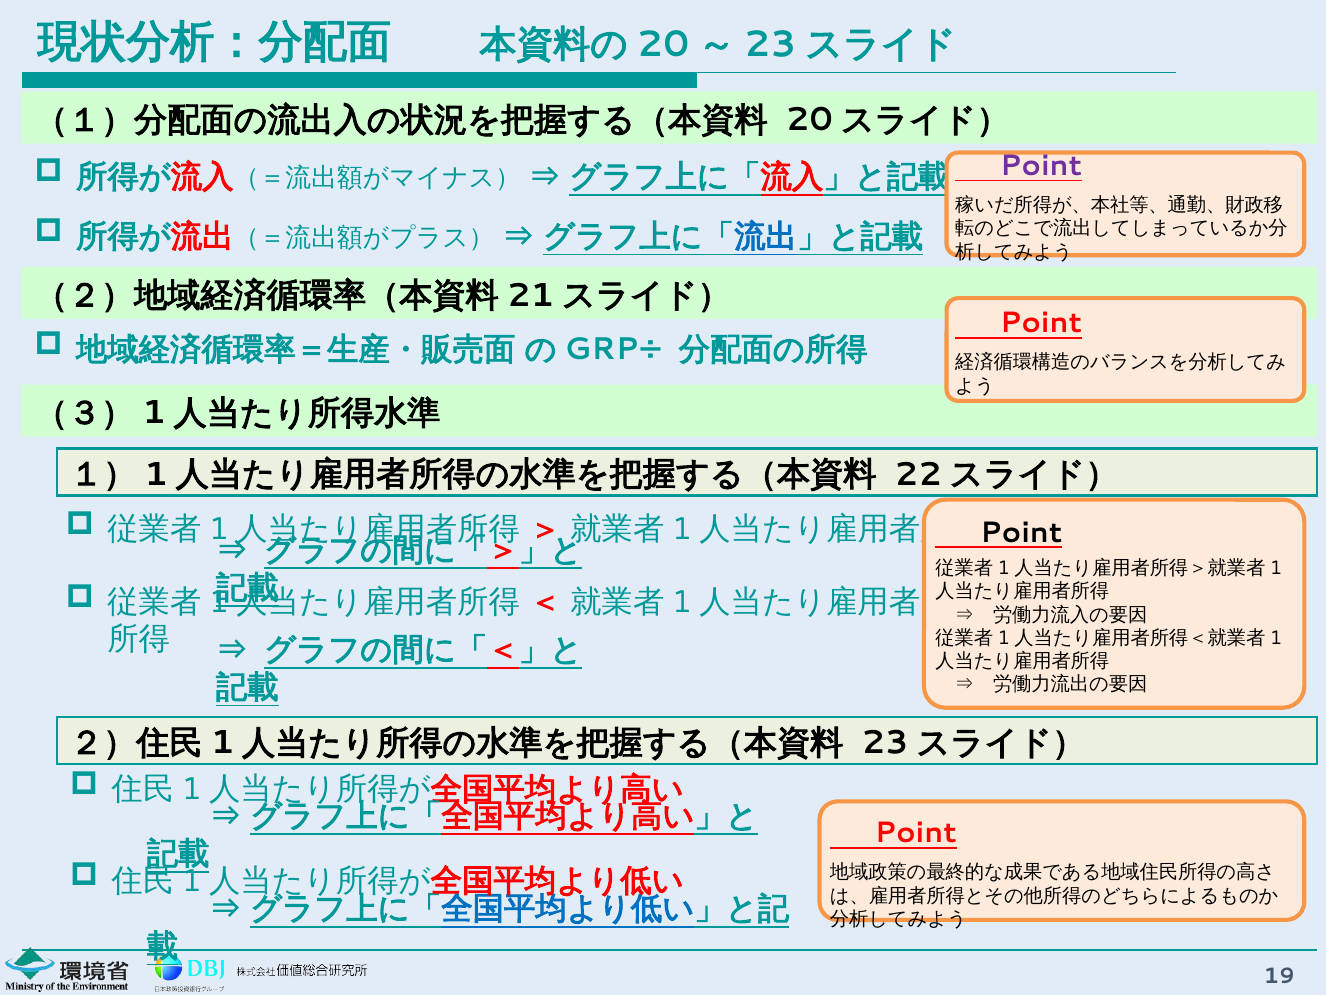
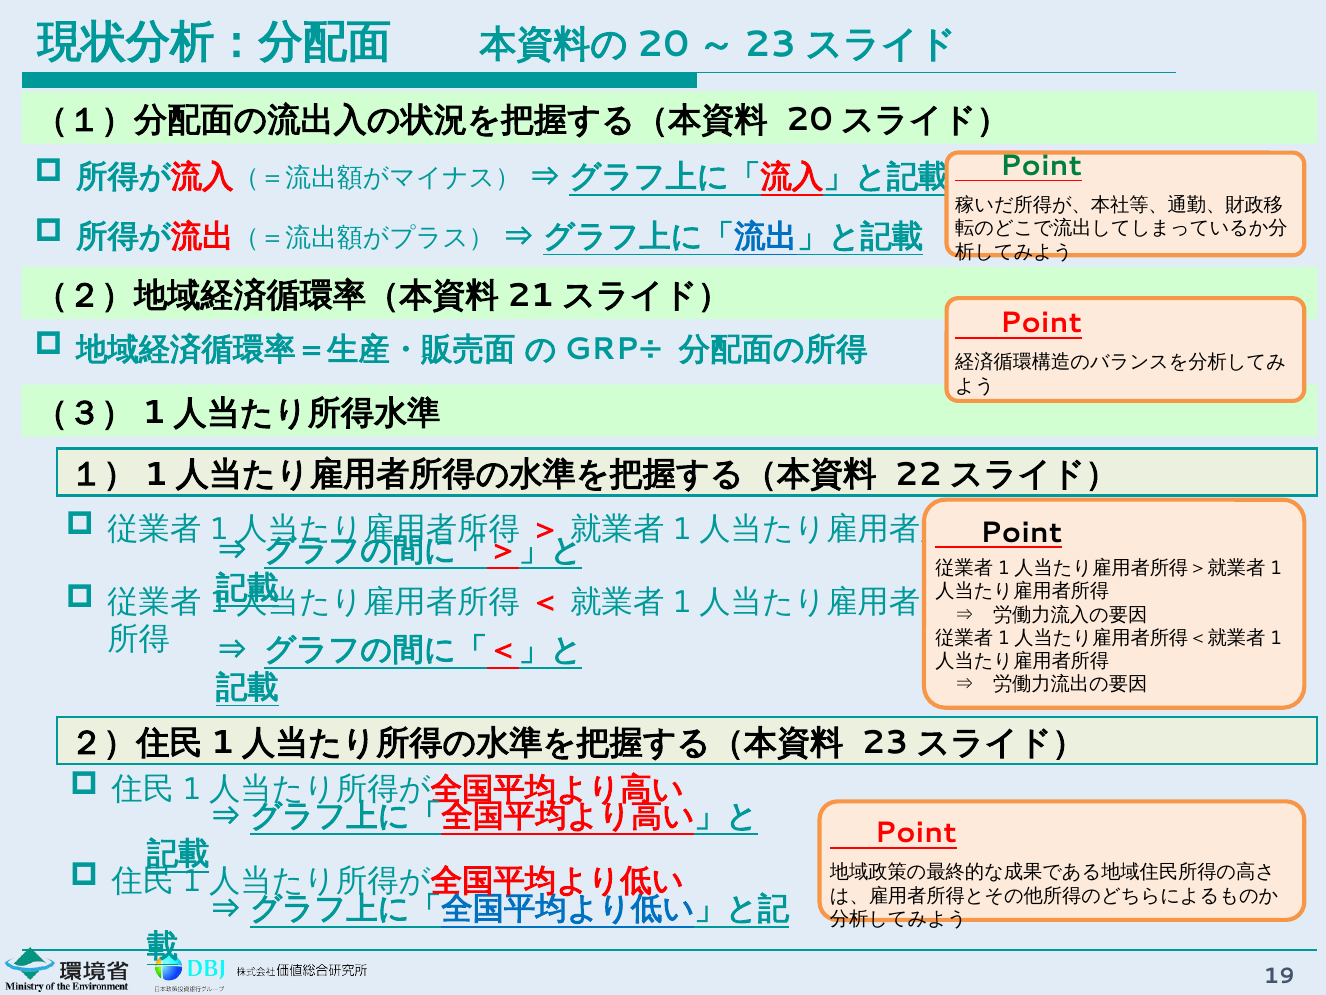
Point colour: purple -> green (1041, 166)
